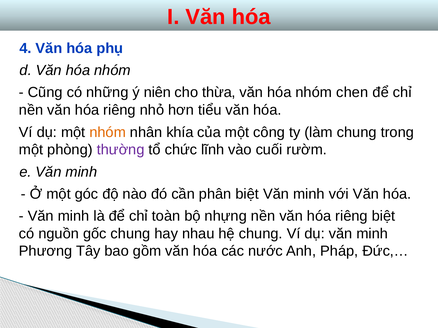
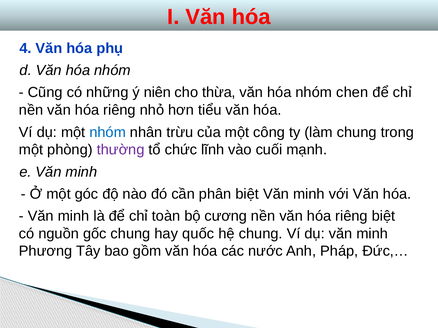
nhóm colour: orange -> blue (108, 132)
khía: khía -> trừu (180, 132)
rườm: rườm -> mạnh (307, 150)
nhựng: nhựng -> cương (226, 216)
nhau: nhau -> quốc (198, 234)
